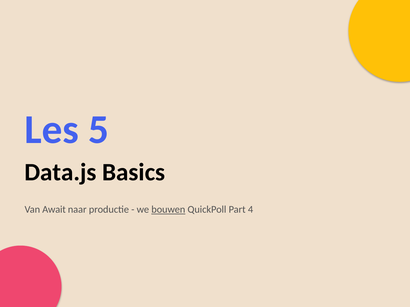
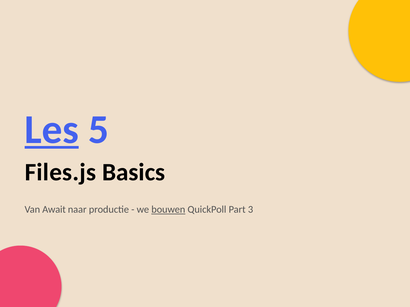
Les underline: none -> present (52, 130)
Data.js: Data.js -> Files.js (60, 173)
4: 4 -> 3 (251, 210)
